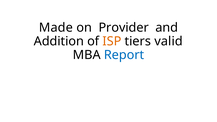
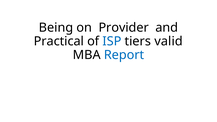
Made: Made -> Being (56, 28)
Addition: Addition -> Practical (59, 41)
ISP colour: orange -> blue (112, 41)
